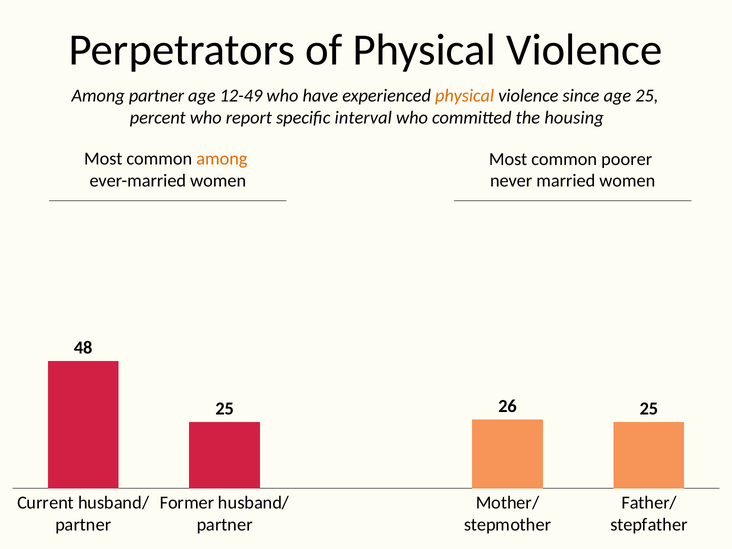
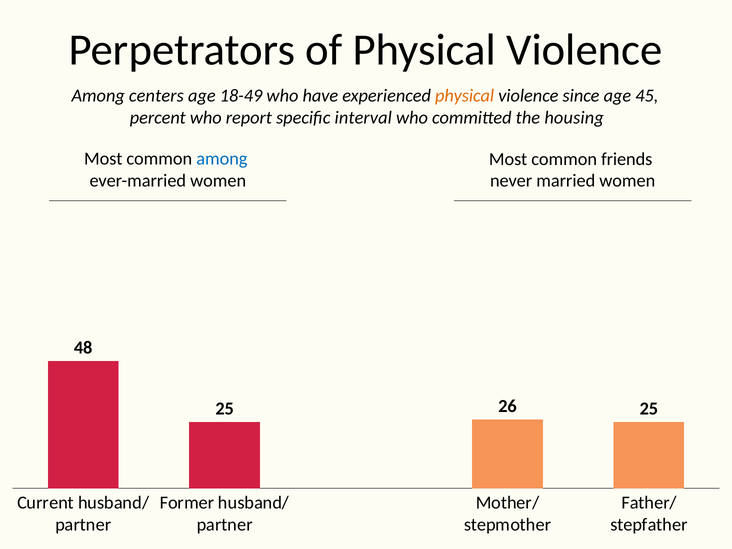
Among partner: partner -> centers (156, 96)
12-49: 12-49 -> 18-49 (241, 96)
age 25: 25 -> 45 (647, 96)
among colour: orange -> blue (222, 159)
poorer: poorer -> friends (627, 159)
